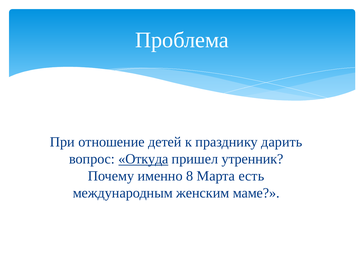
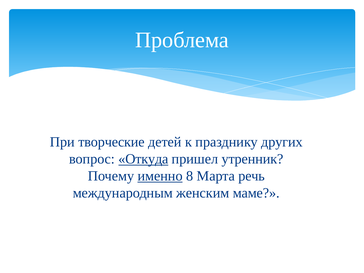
отношение: отношение -> творческие (111, 142)
дарить: дарить -> других (282, 142)
именно underline: none -> present (160, 176)
есть: есть -> речь (252, 176)
